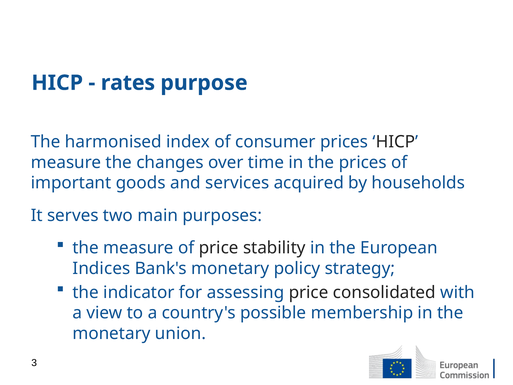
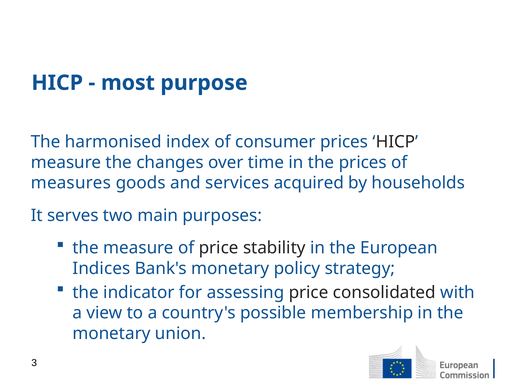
rates: rates -> most (128, 83)
important: important -> measures (71, 183)
